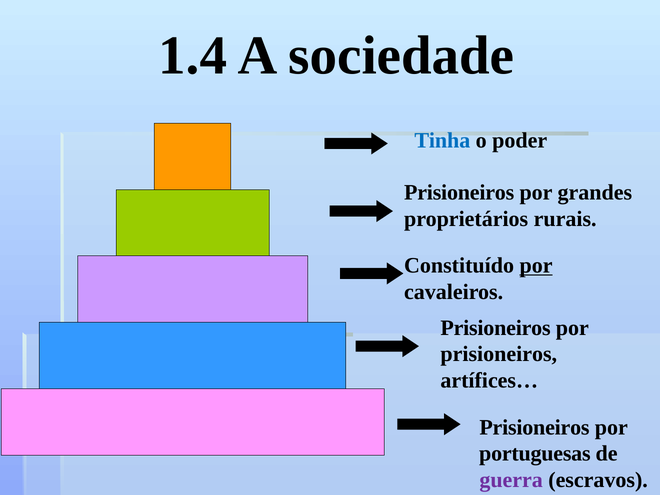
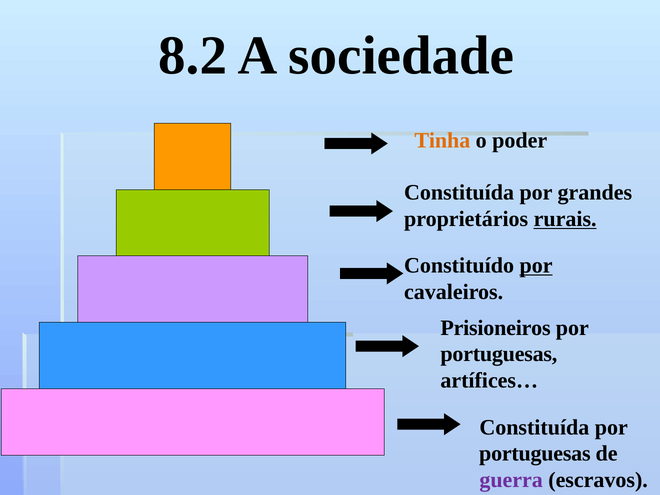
1.4: 1.4 -> 8.2 (193, 56)
Tinha colour: blue -> orange (442, 141)
Prisioneiros: Prisioneiros -> Constituída (459, 193)
rurais underline: none -> present (565, 219)
prisioneiros: prisioneiros -> portuguesas (499, 354)
Prisioneiros: Prisioneiros -> Constituída (534, 427)
